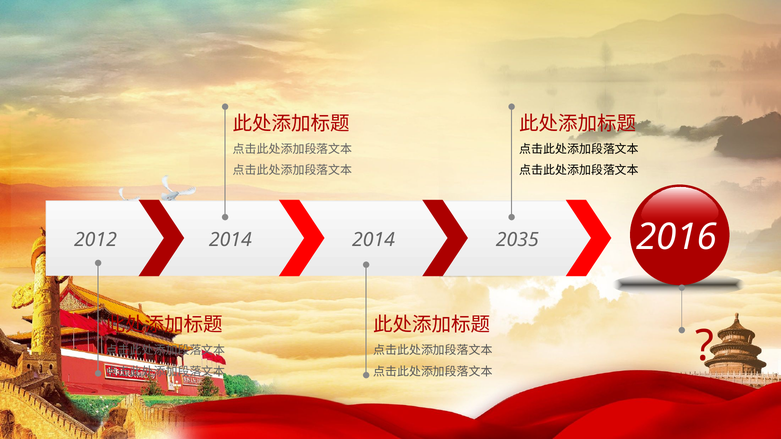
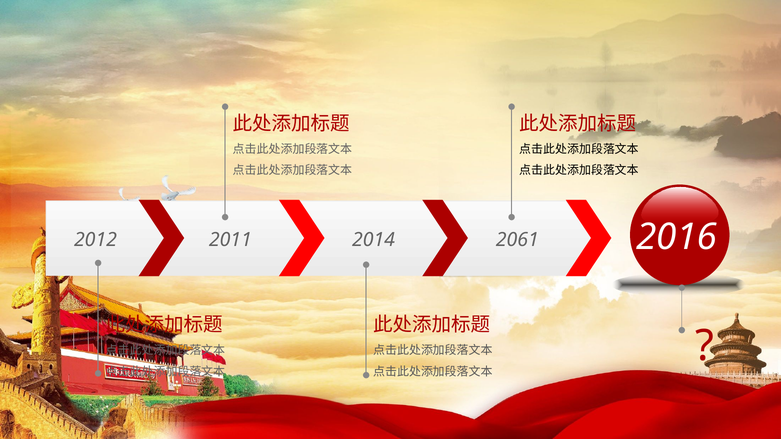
2012 2014: 2014 -> 2011 (230, 240)
2035: 2035 -> 2061 (517, 240)
